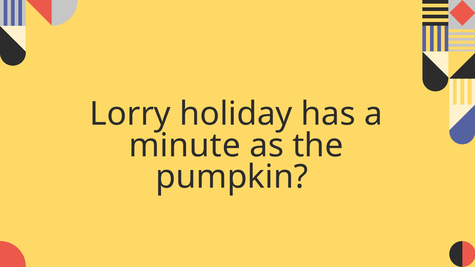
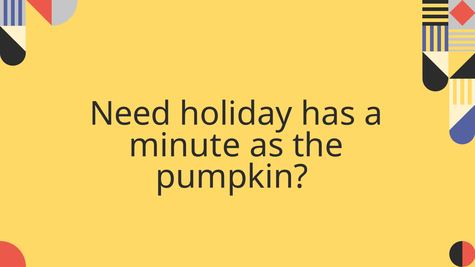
Lorry: Lorry -> Need (130, 114)
